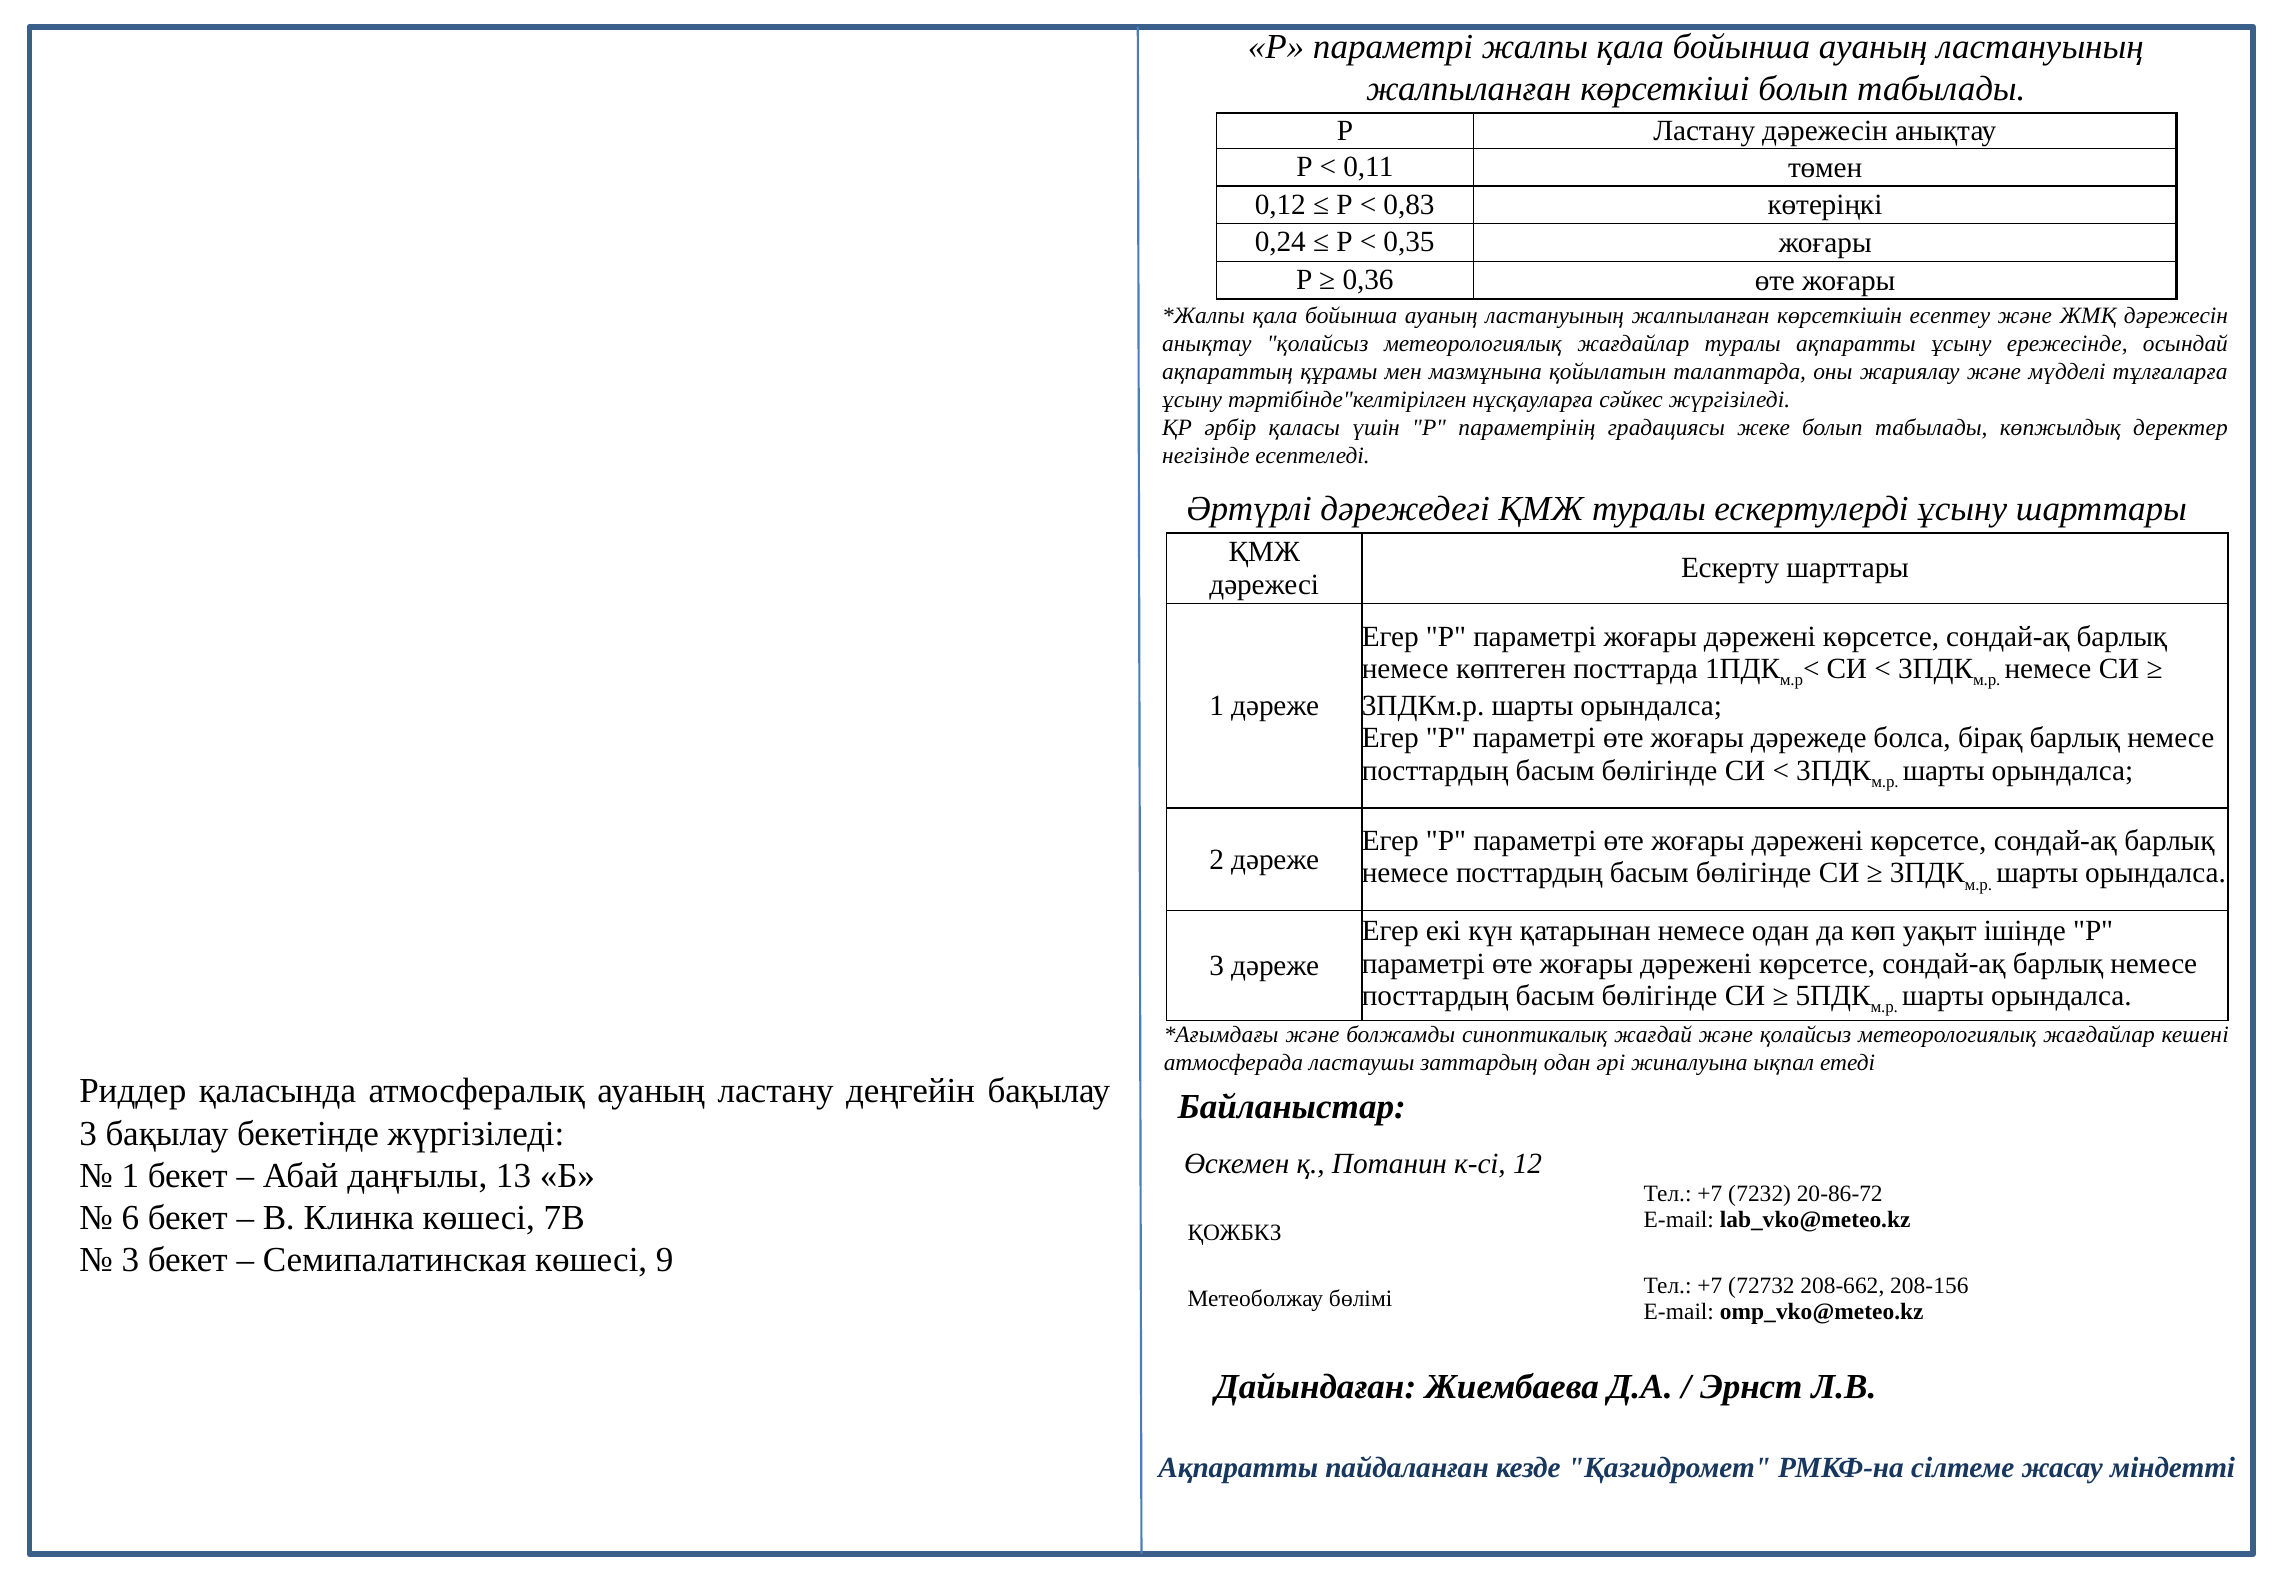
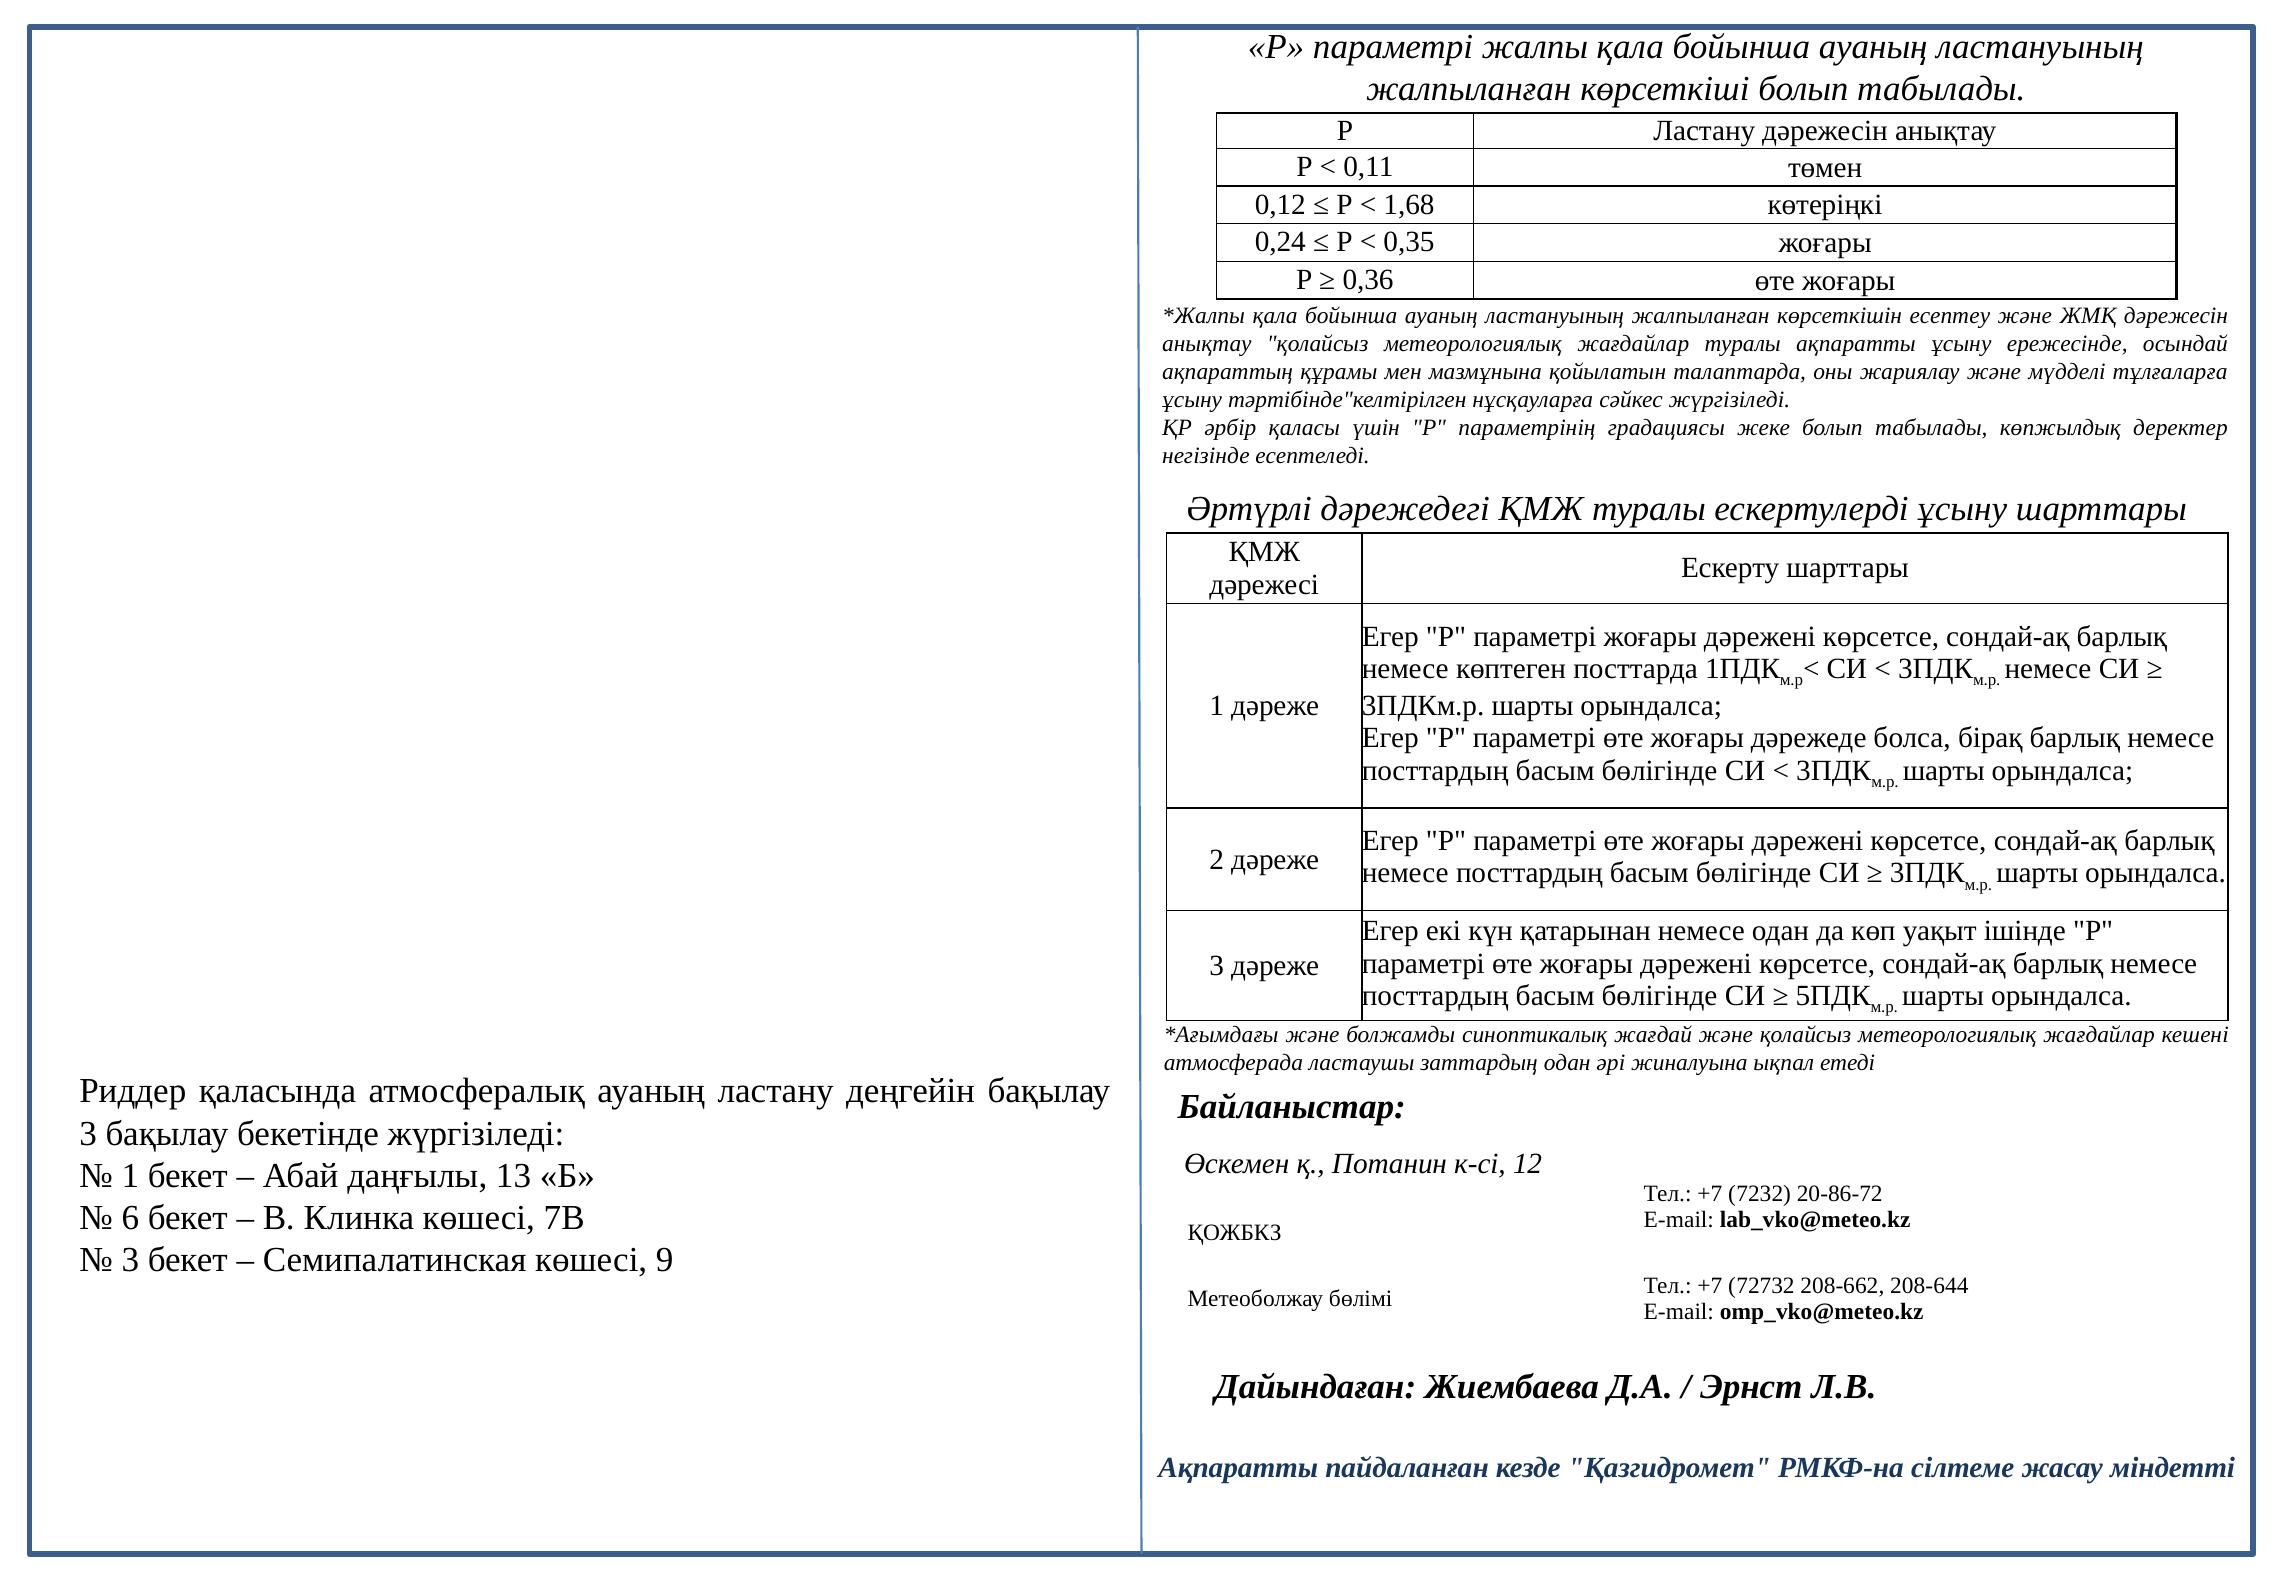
0,83: 0,83 -> 1,68 (1409, 205)
208-156: 208-156 -> 208-644 (1929, 1285)
